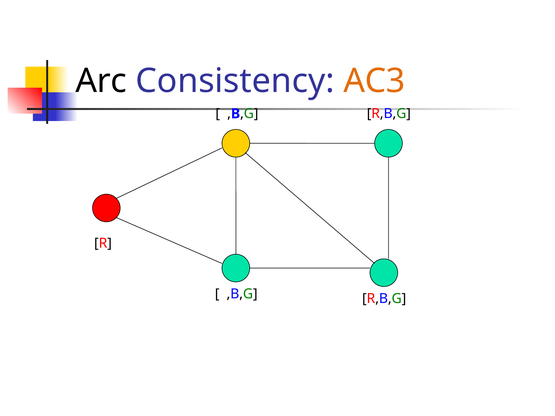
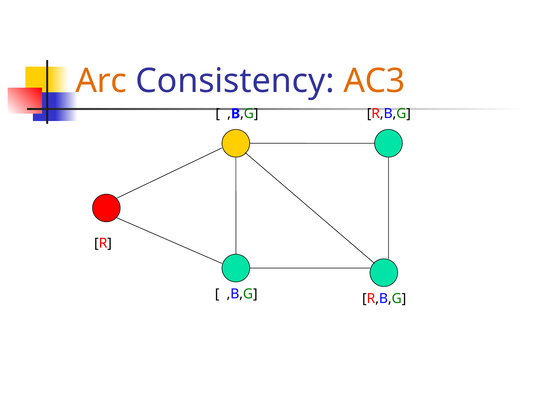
Arc colour: black -> orange (101, 81)
